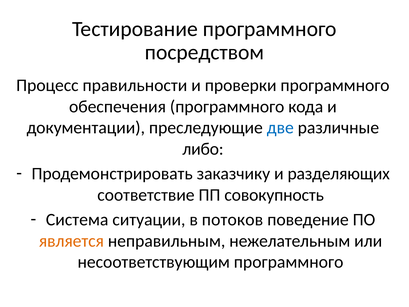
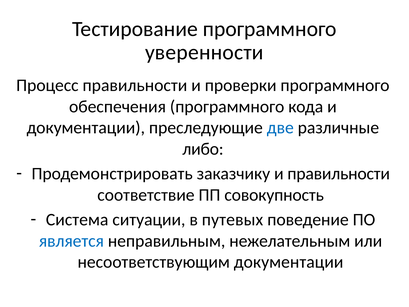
посредством: посредством -> уверенности (204, 52)
и разделяющих: разделяющих -> правильности (339, 174)
потоков: потоков -> путевых (232, 220)
является colour: orange -> blue (71, 241)
несоответствующим программного: программного -> документации (289, 262)
